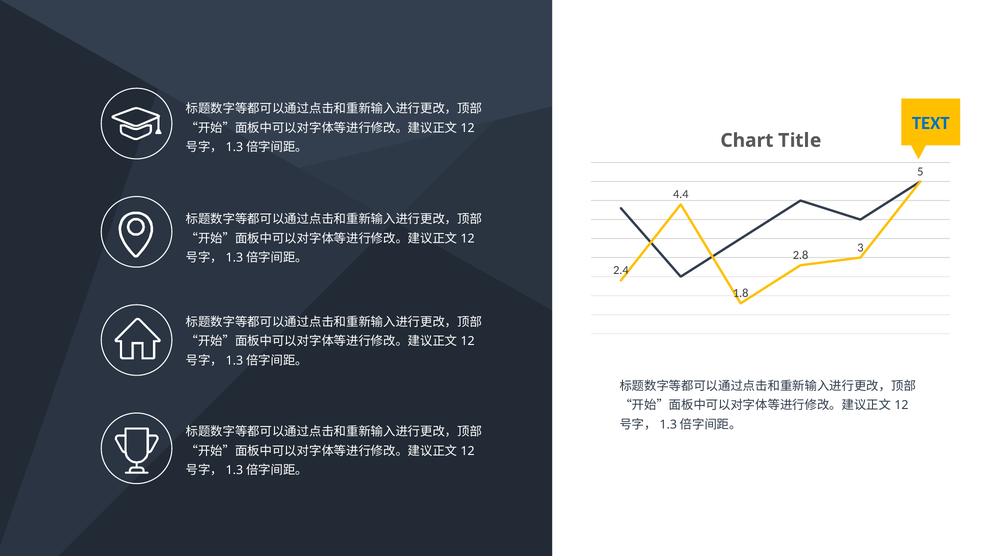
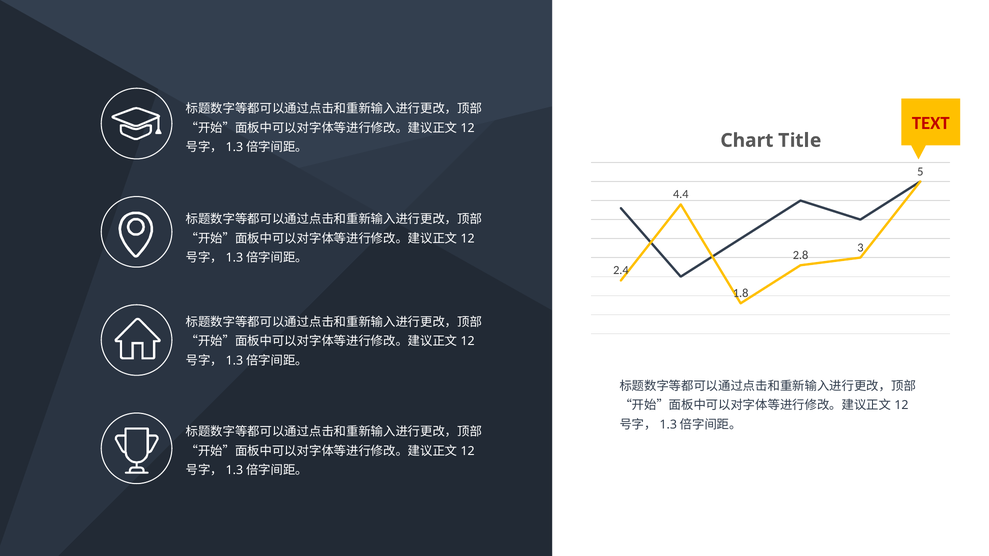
TEXT colour: blue -> red (931, 123)
